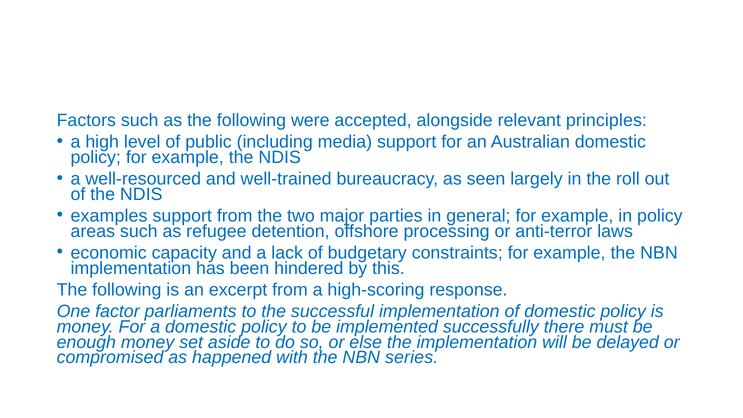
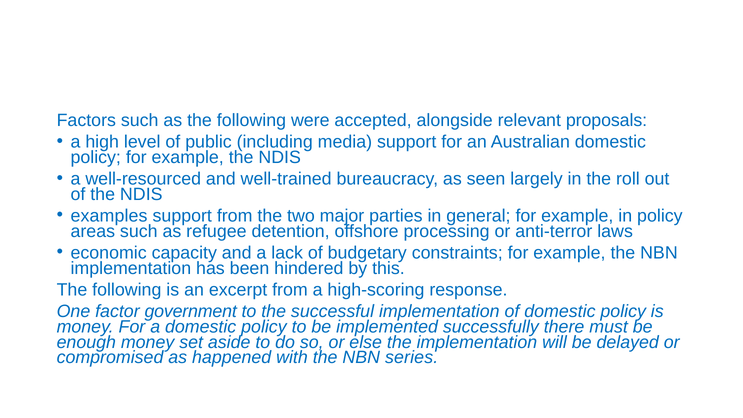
principles: principles -> proposals (607, 120)
parliaments: parliaments -> government (191, 311)
